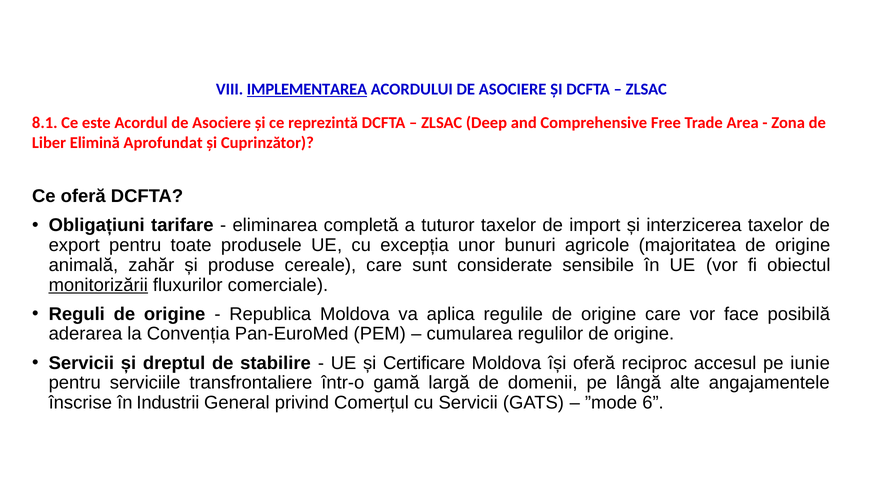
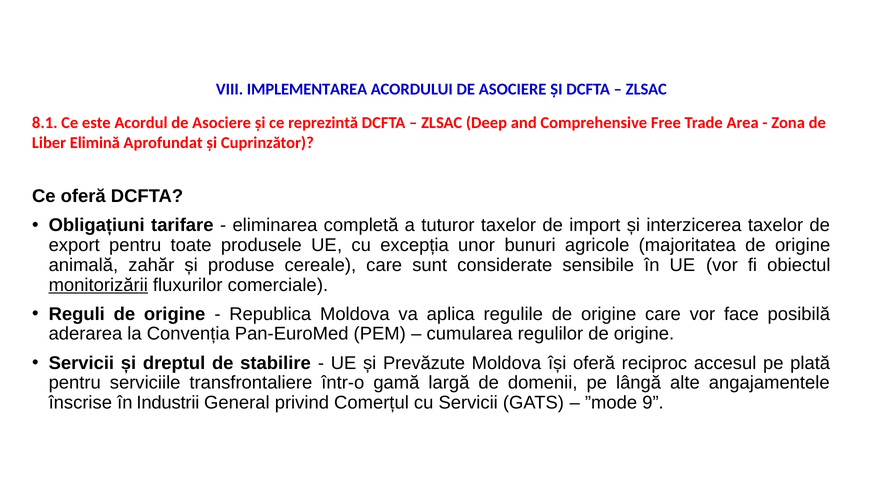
IMPLEMENTAREA underline: present -> none (307, 89)
Certificare: Certificare -> Prevăzute (424, 363)
iunie: iunie -> plată (810, 363)
6: 6 -> 9 (653, 403)
